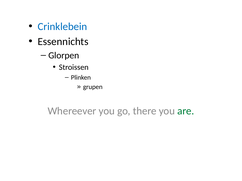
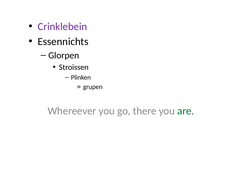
Crinklebein colour: blue -> purple (62, 27)
